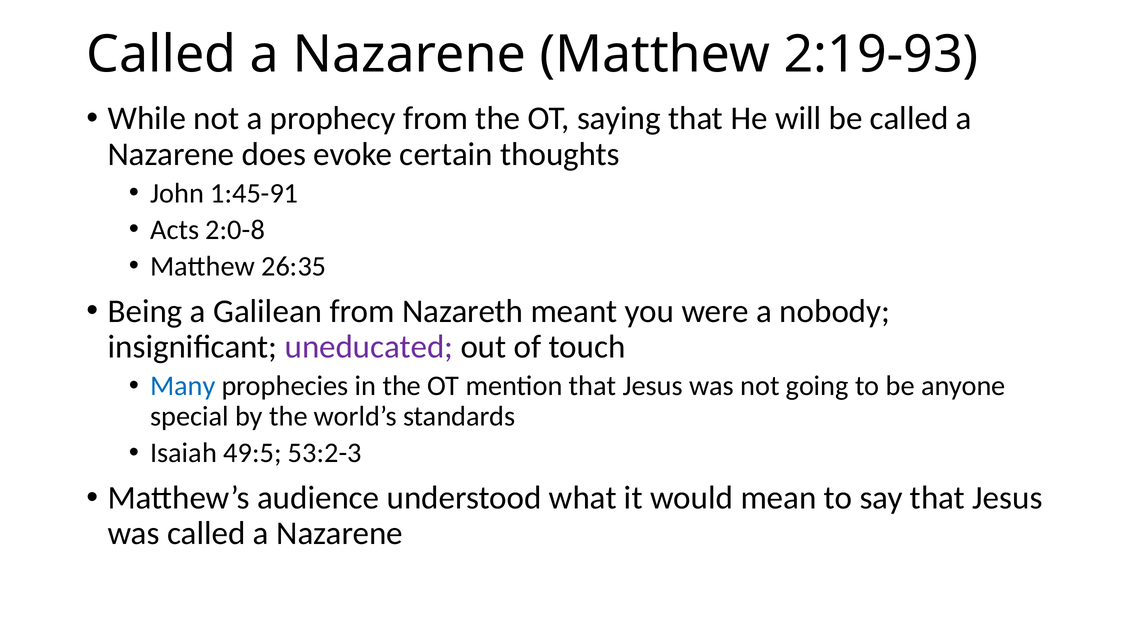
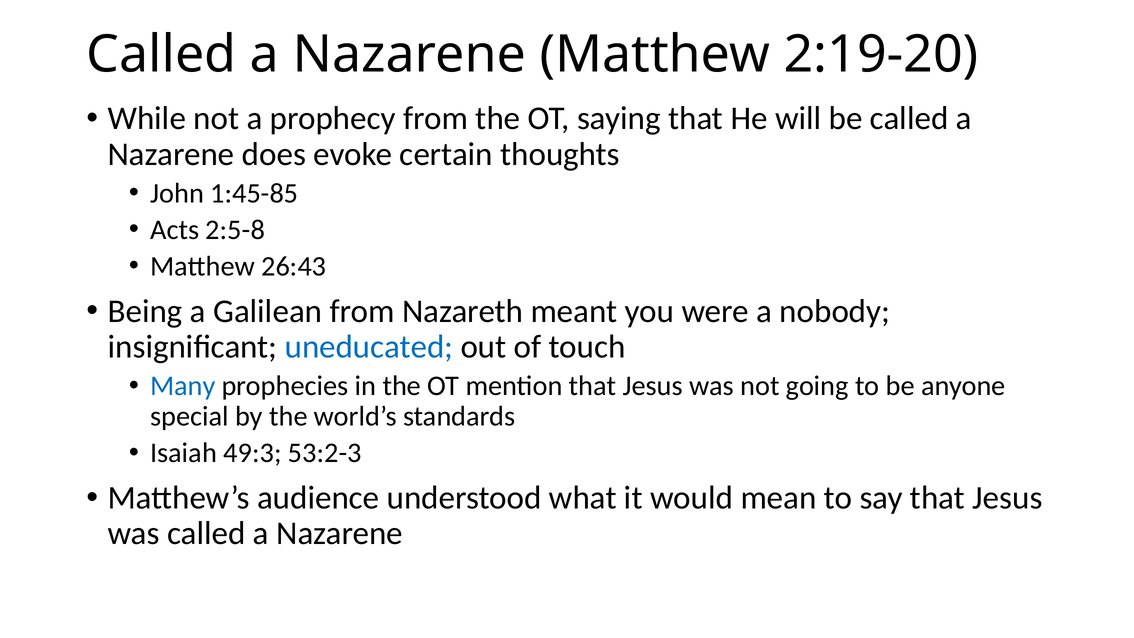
2:19-93: 2:19-93 -> 2:19-20 (881, 55)
1:45-91: 1:45-91 -> 1:45-85 (254, 193)
2:0-8: 2:0-8 -> 2:5-8 (235, 230)
26:35: 26:35 -> 26:43 (294, 266)
uneducated colour: purple -> blue (369, 347)
49:5: 49:5 -> 49:3 (252, 453)
